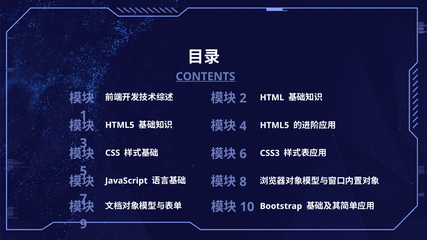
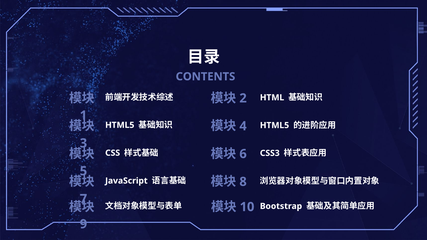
CONTENTS underline: present -> none (205, 77)
